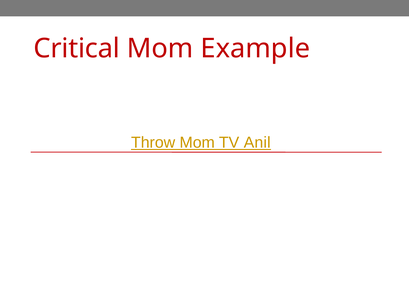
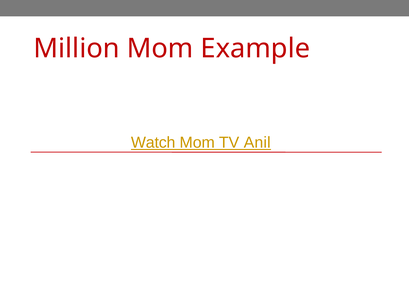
Critical: Critical -> Million (77, 48)
Throw: Throw -> Watch (153, 143)
